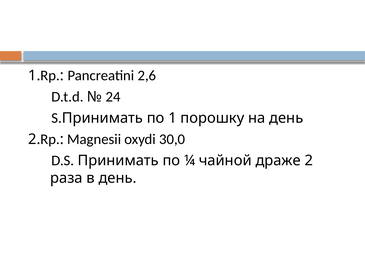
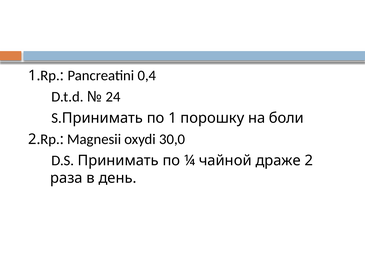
2,6: 2,6 -> 0,4 (147, 76)
на день: день -> боли (286, 118)
